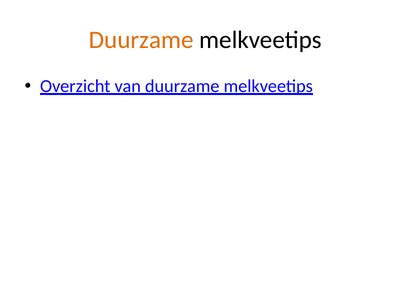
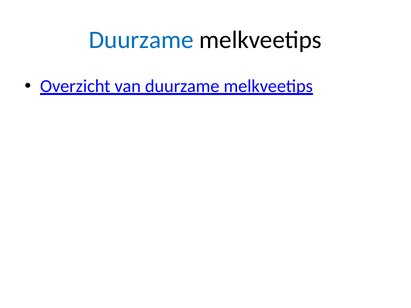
Duurzame colour: orange -> blue (141, 40)
